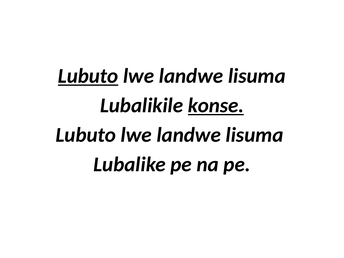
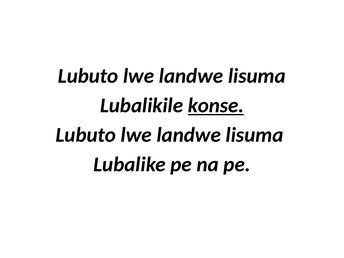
Lubuto underline: present -> none (88, 76)
